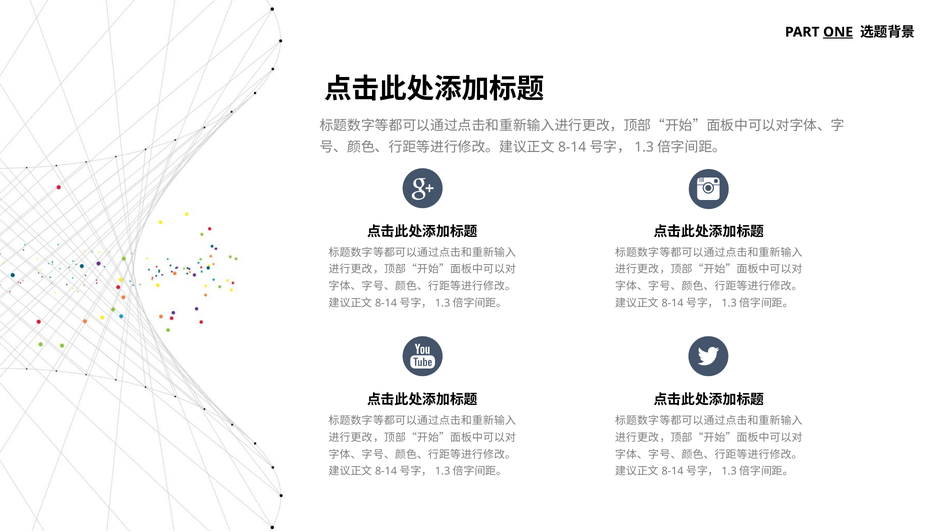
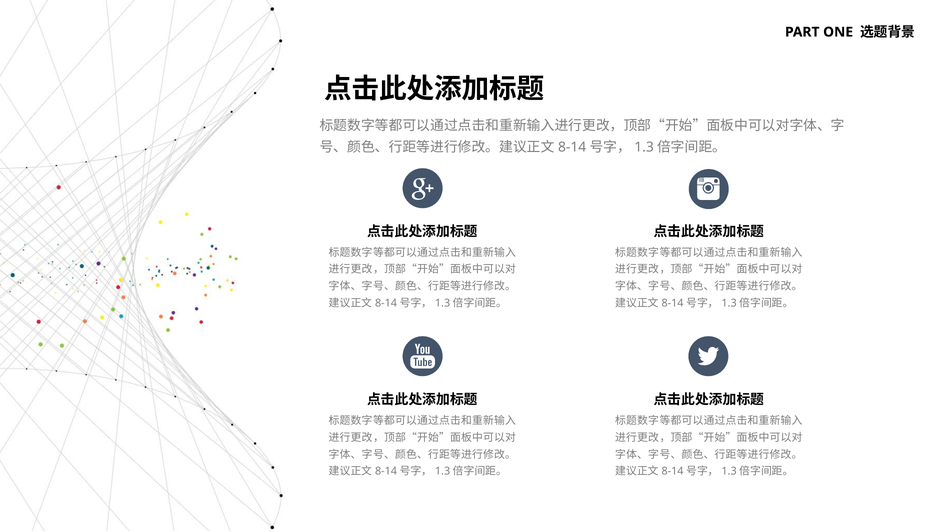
ONE underline: present -> none (838, 32)
